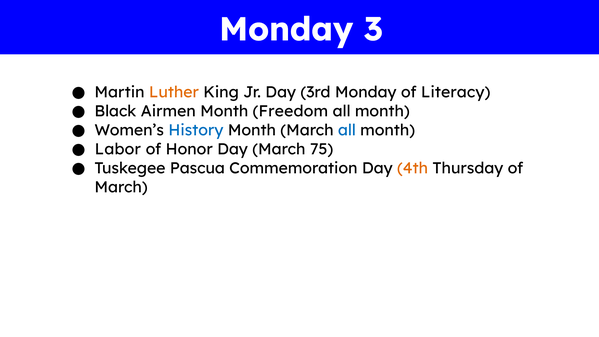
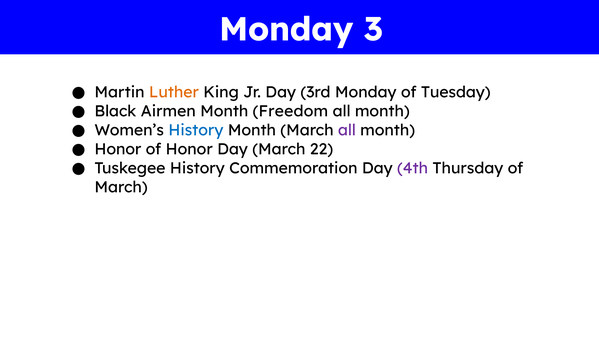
Literacy: Literacy -> Tuesday (456, 92)
all colour: blue -> purple (347, 130)
Labor: Labor -> Honor (118, 149)
75: 75 -> 22 (321, 149)
Tuskegee Pascua: Pascua -> History (197, 168)
4th colour: orange -> purple (413, 168)
